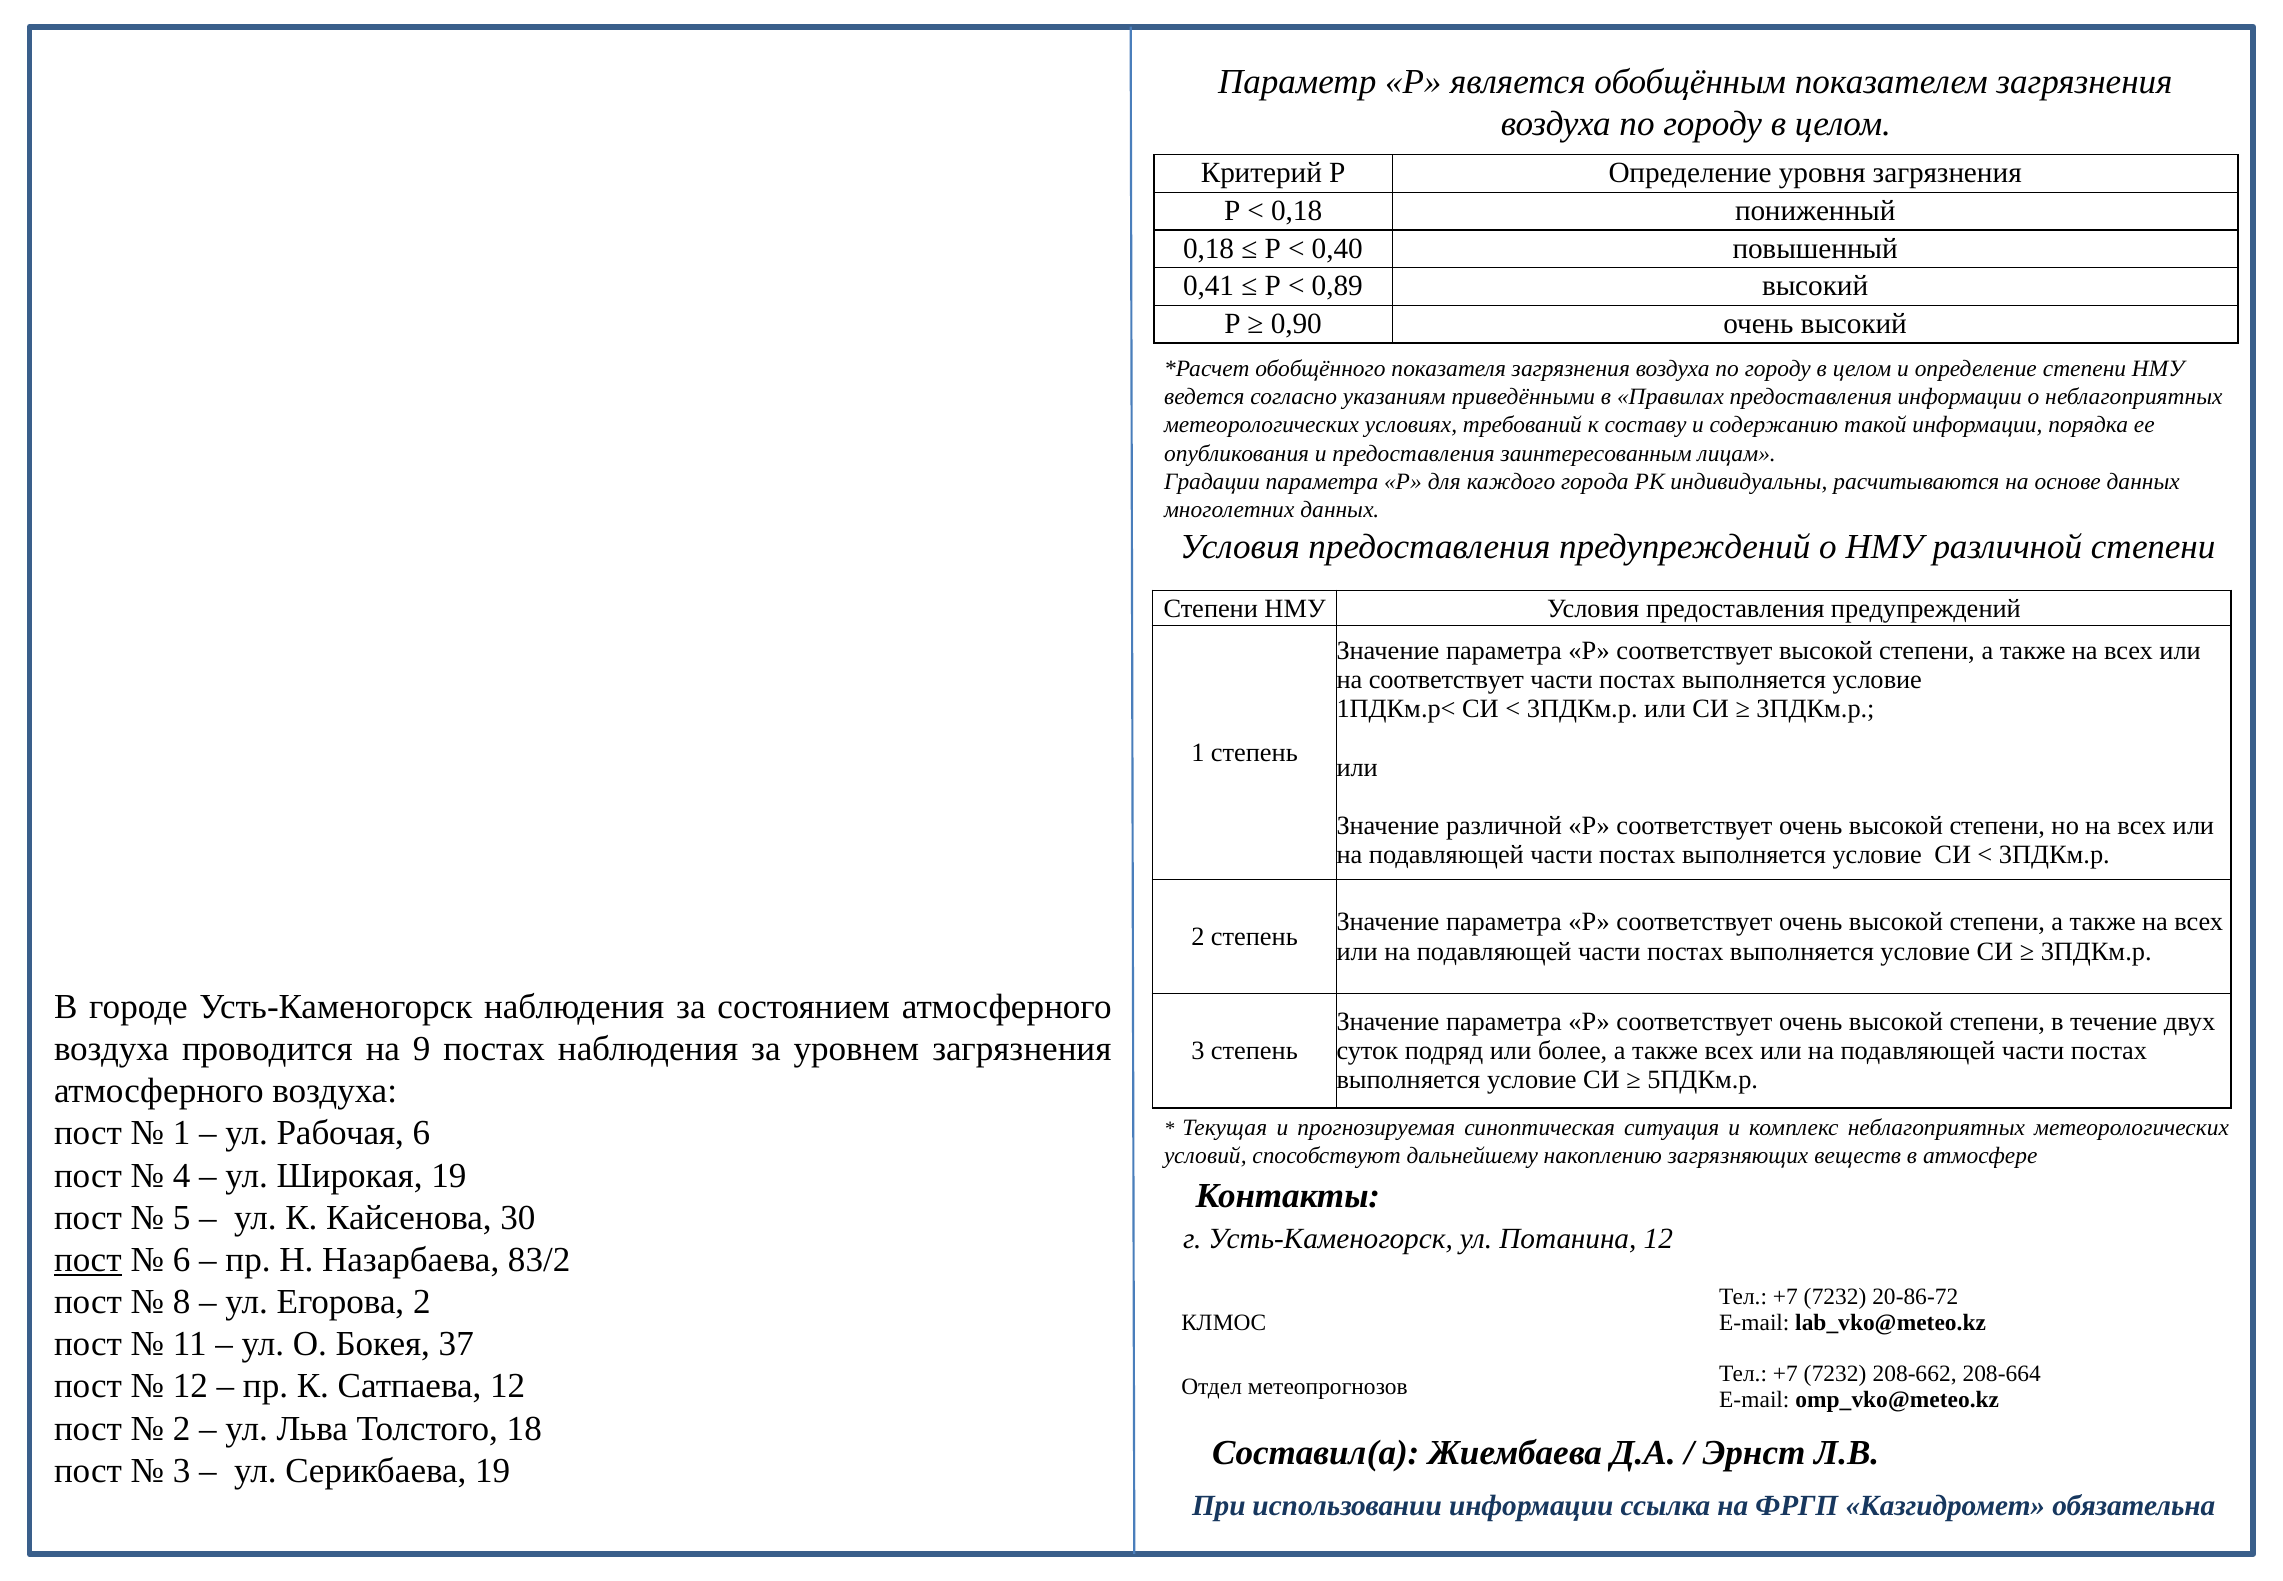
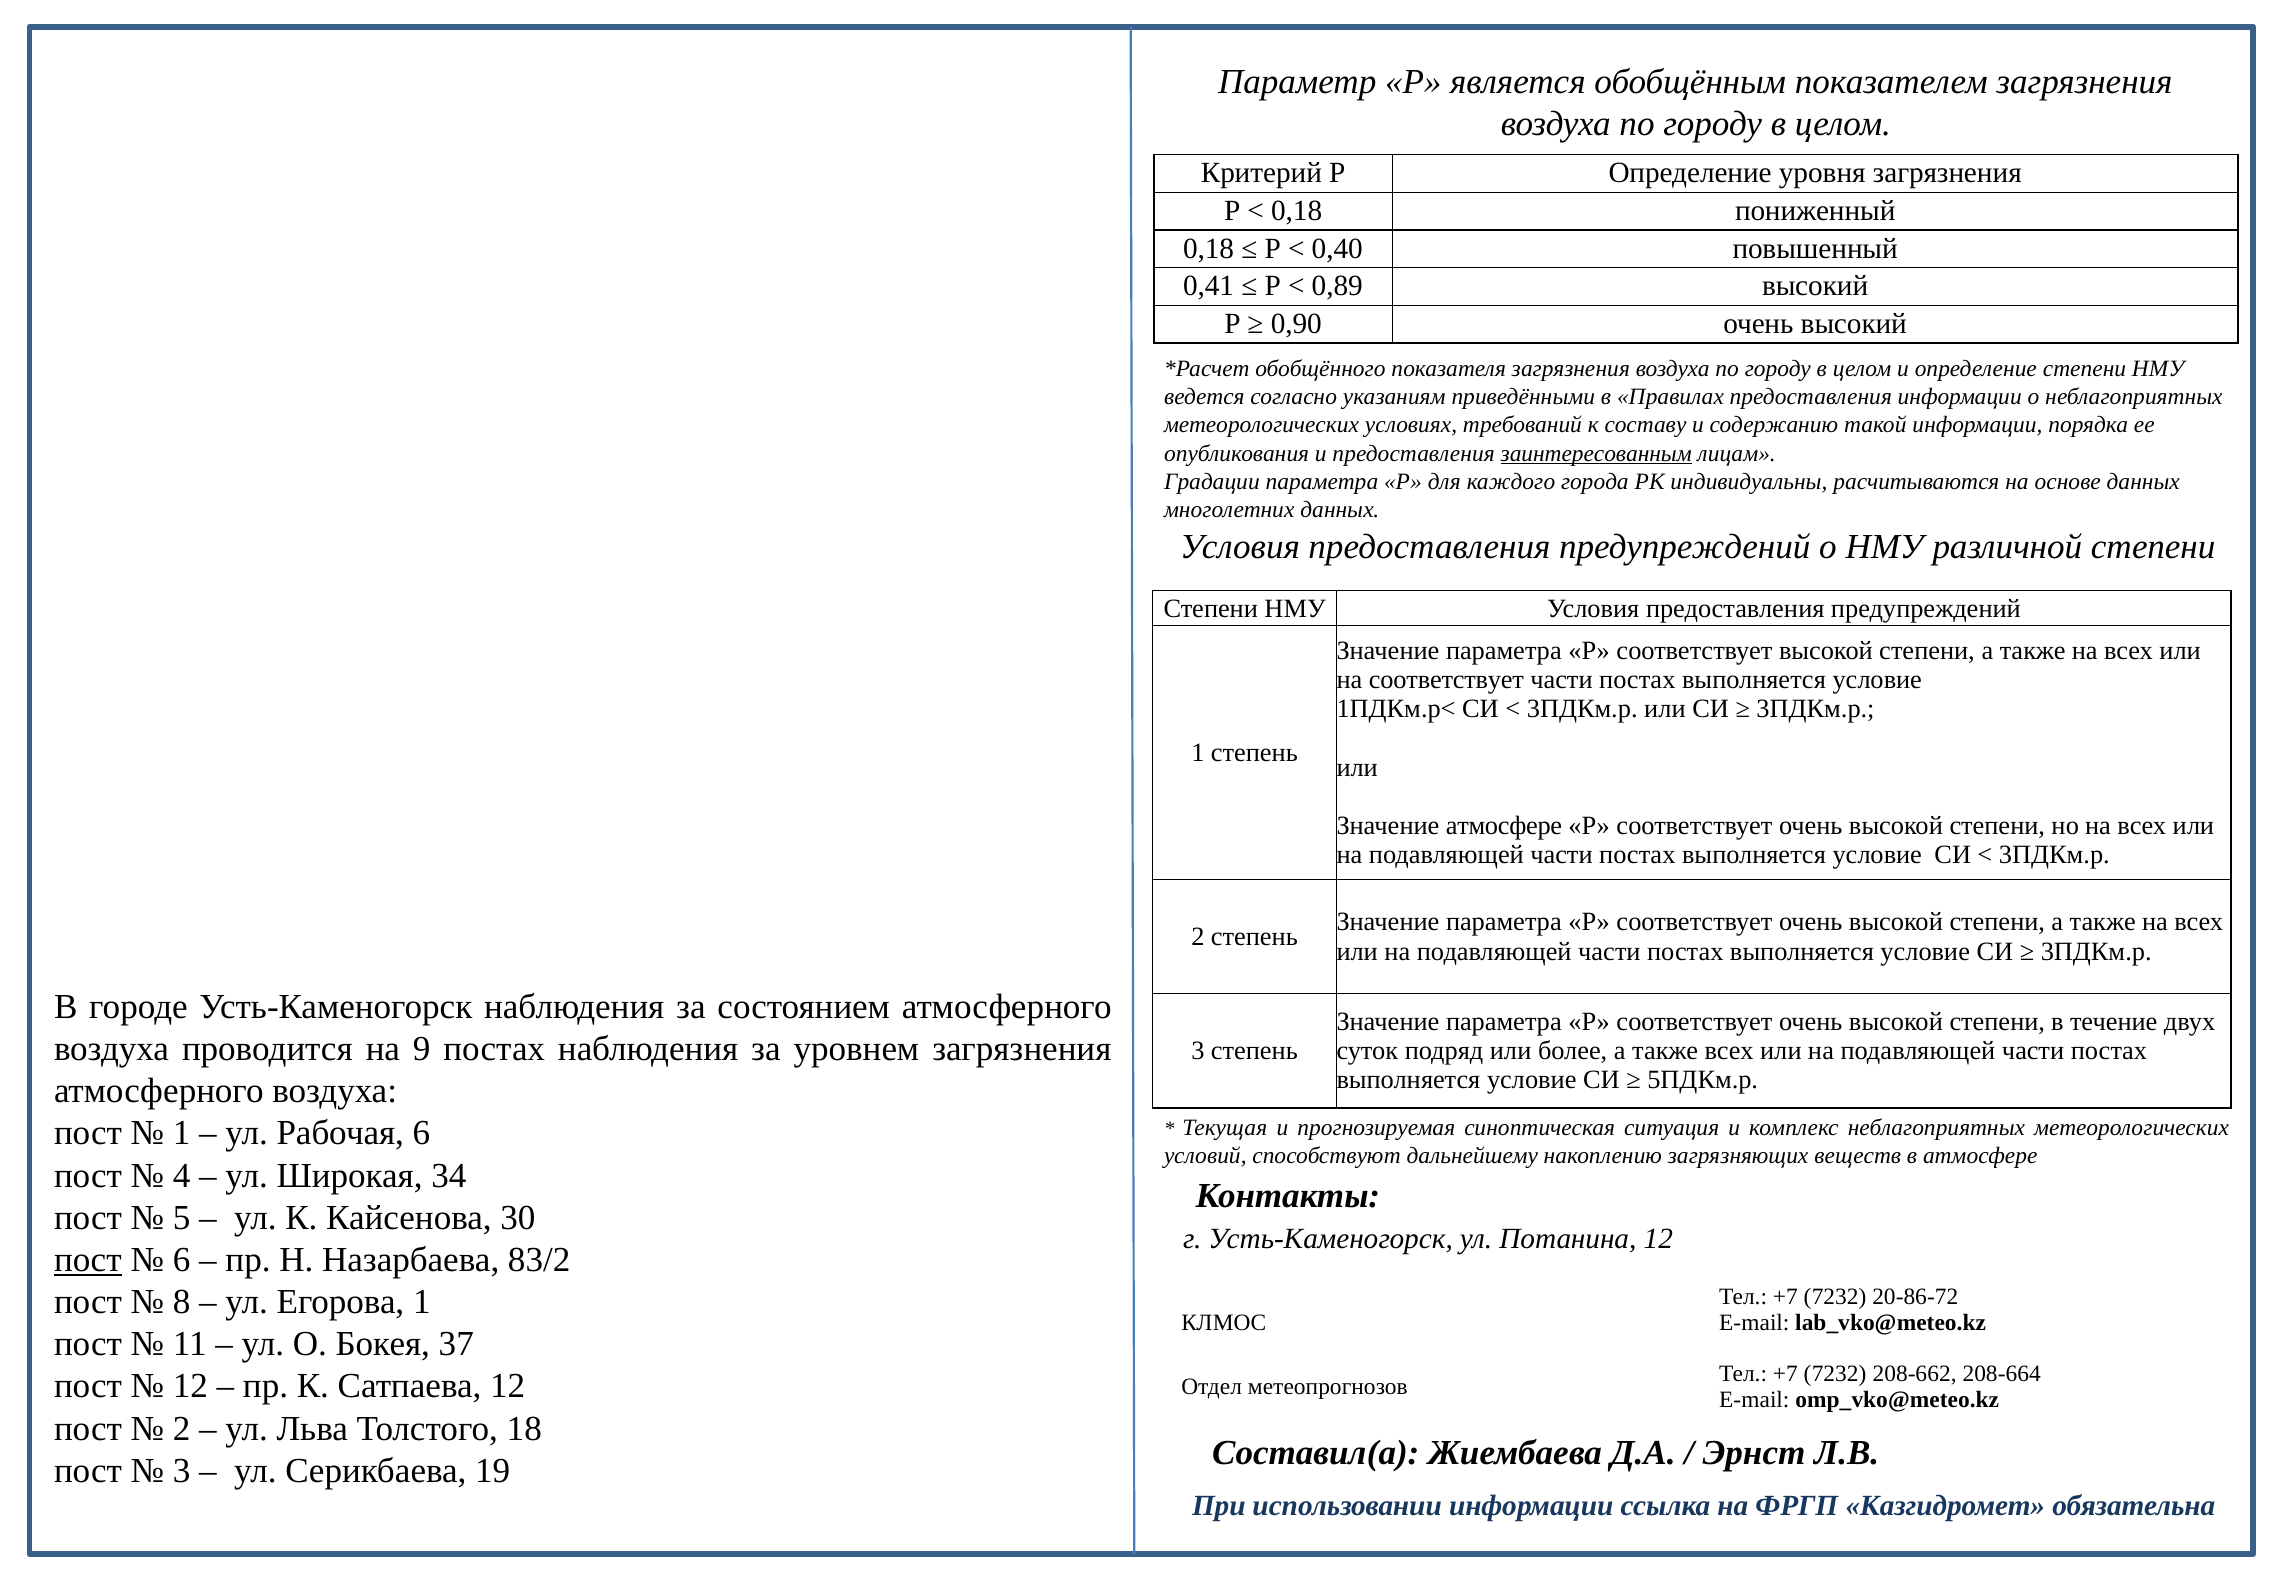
заинтересованным underline: none -> present (1596, 453)
Значение различной: различной -> атмосфере (1504, 826)
Широкая 19: 19 -> 34 (449, 1175)
Егорова 2: 2 -> 1 (422, 1302)
